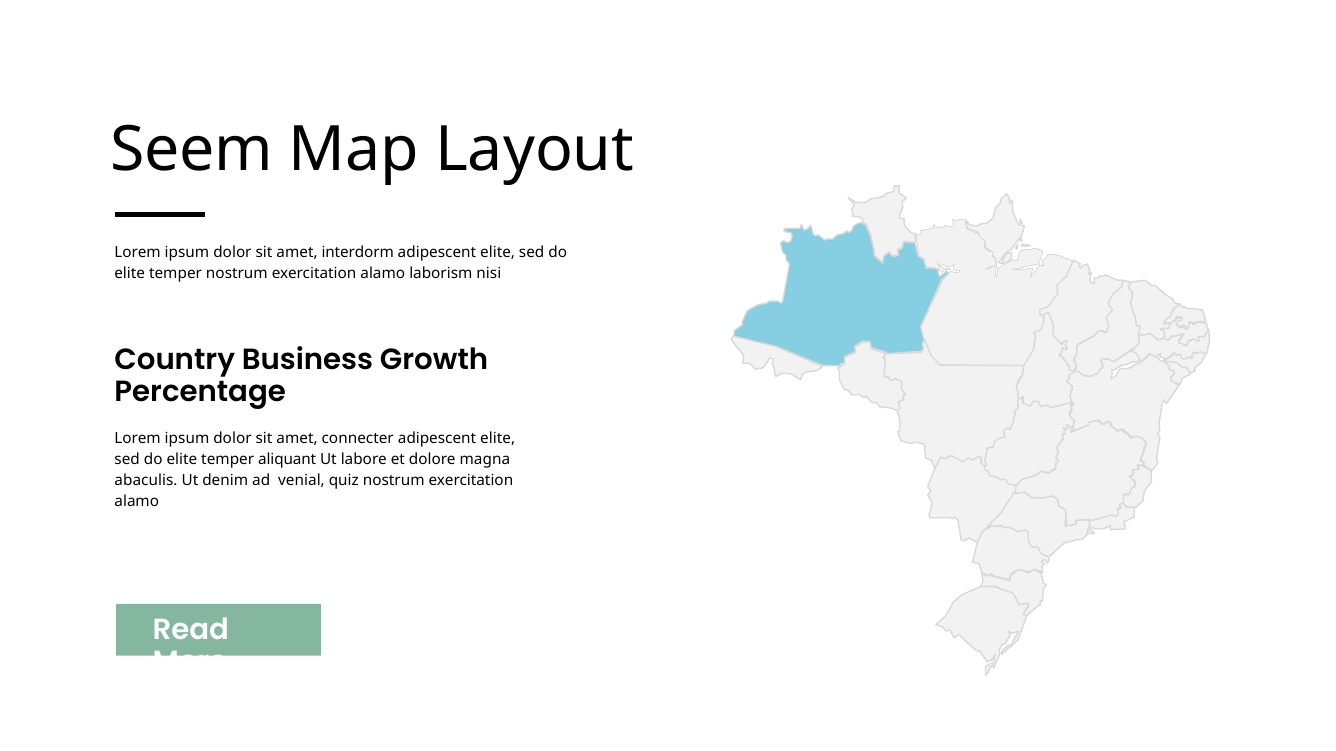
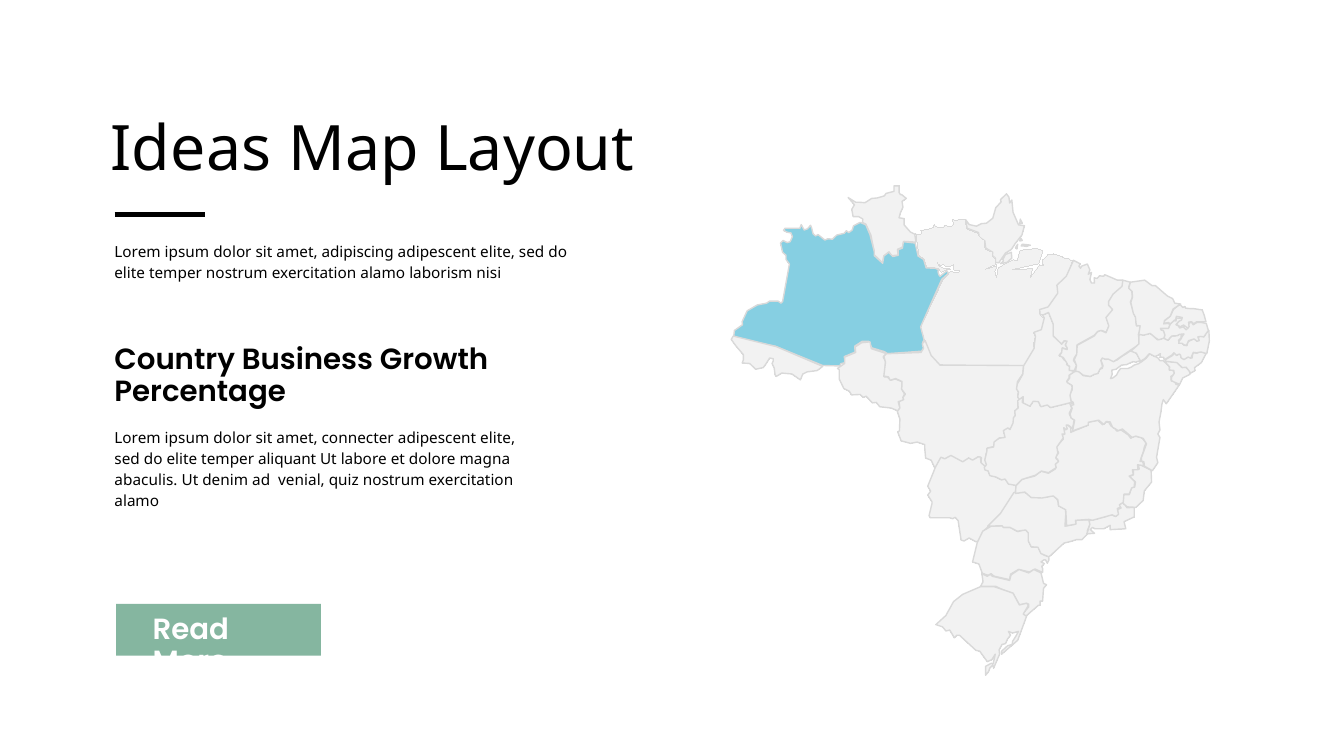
Seem: Seem -> Ideas (191, 150)
interdorm: interdorm -> adipiscing (358, 252)
